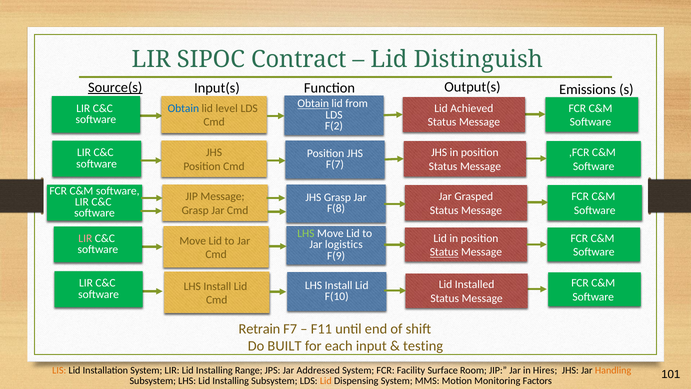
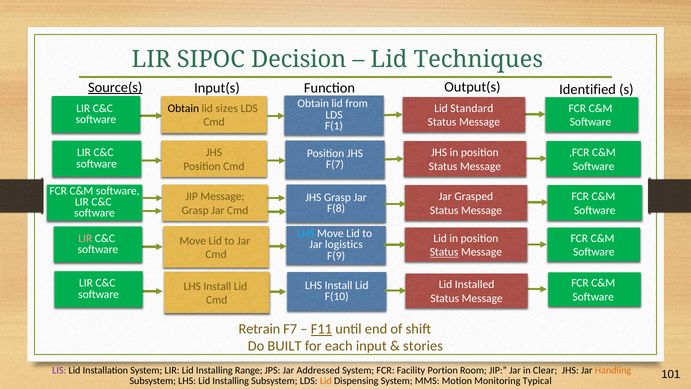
Contract: Contract -> Decision (299, 59)
Distinguish: Distinguish -> Techniques (478, 59)
Emissions: Emissions -> Identified (588, 89)
Obtain underline: present -> none (313, 104)
Obtain colour: blue -> black (183, 108)
level: level -> sizes (227, 108)
Achieved: Achieved -> Standard (472, 108)
F(2: F(2 -> F(1 (334, 126)
LHS colour: light green -> light blue (306, 233)
F11 underline: none -> present (321, 329)
testing: testing -> stories (423, 346)
LIS colour: orange -> purple (59, 370)
Surface: Surface -> Portion (443, 370)
Hires: Hires -> Clear (545, 370)
Factors: Factors -> Typical (537, 381)
